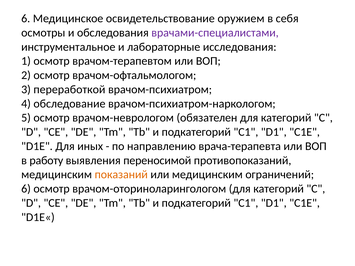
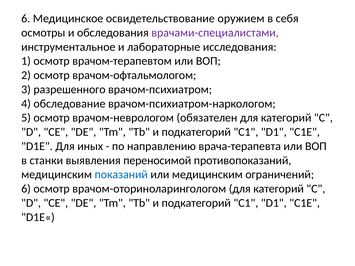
переработкой: переработкой -> разрешенного (69, 90)
работу: работу -> станки (46, 161)
показаний colour: orange -> blue (121, 175)
